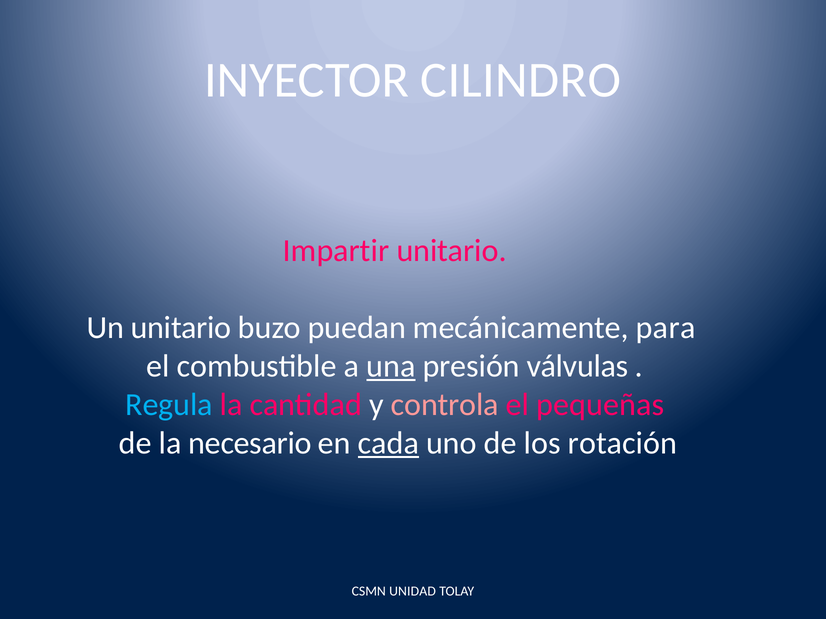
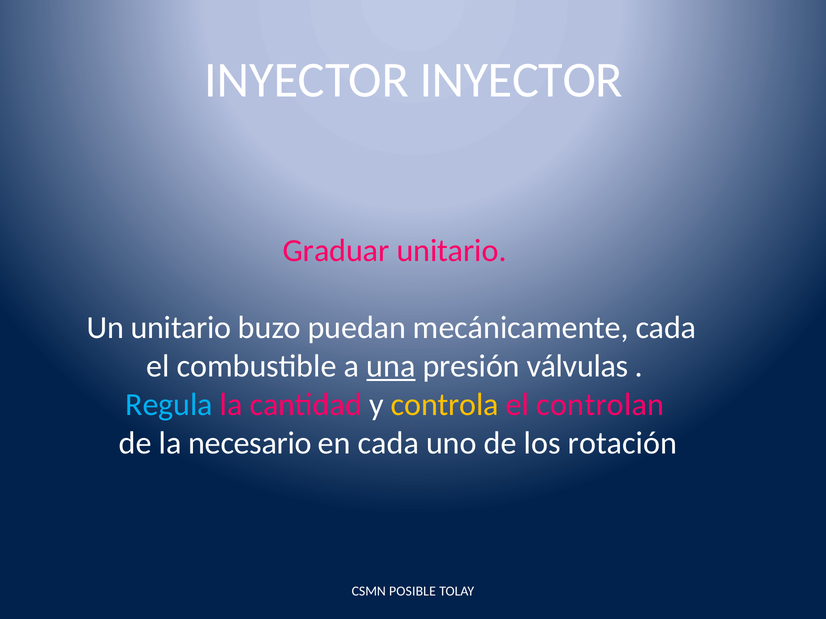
INYECTOR CILINDRO: CILINDRO -> INYECTOR (521, 80)
Impartir: Impartir -> Graduar (336, 251)
mecánicamente para: para -> cada (666, 328)
controla colour: pink -> yellow (445, 405)
pequeñas: pequeñas -> controlan (600, 405)
cada underline: present -> none (388, 444)
UNIDAD: UNIDAD -> POSIBLE (412, 591)
